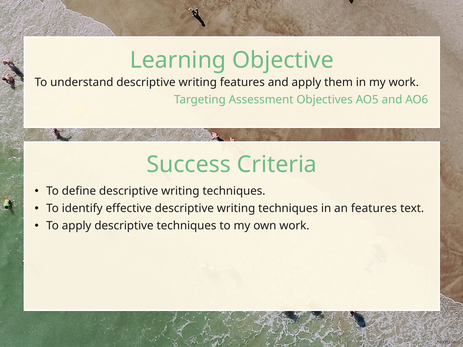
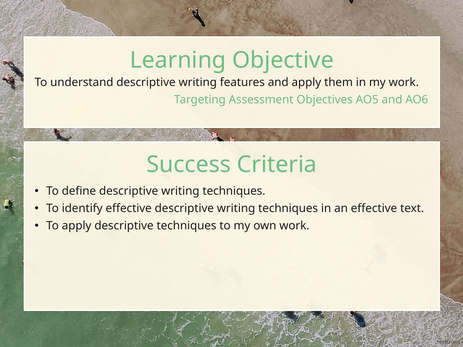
an features: features -> effective (374, 209)
